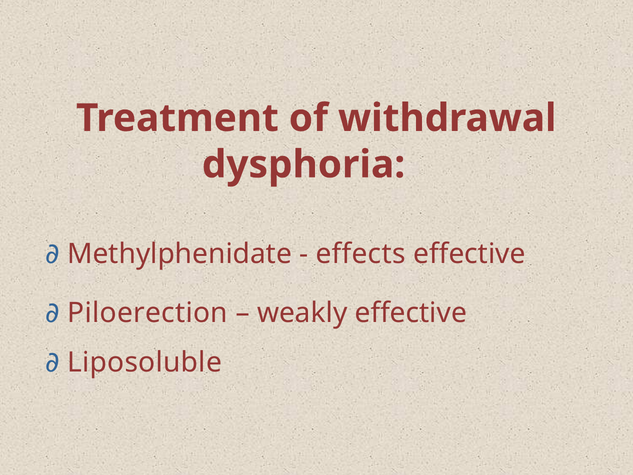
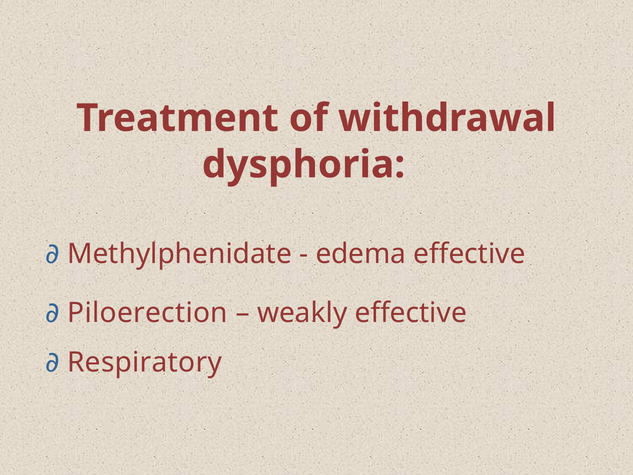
effects: effects -> edema (361, 254)
Liposoluble: Liposoluble -> Respiratory (145, 362)
